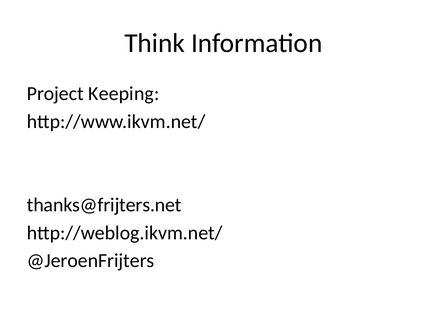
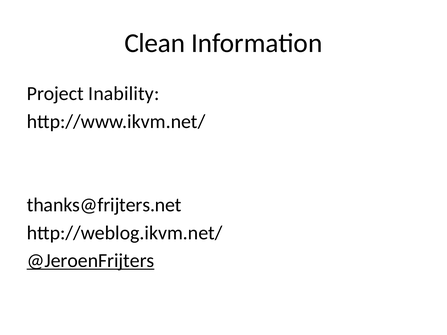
Think: Think -> Clean (155, 43)
Keeping: Keeping -> Inability (124, 94)
@JeroenFrijters underline: none -> present (91, 261)
